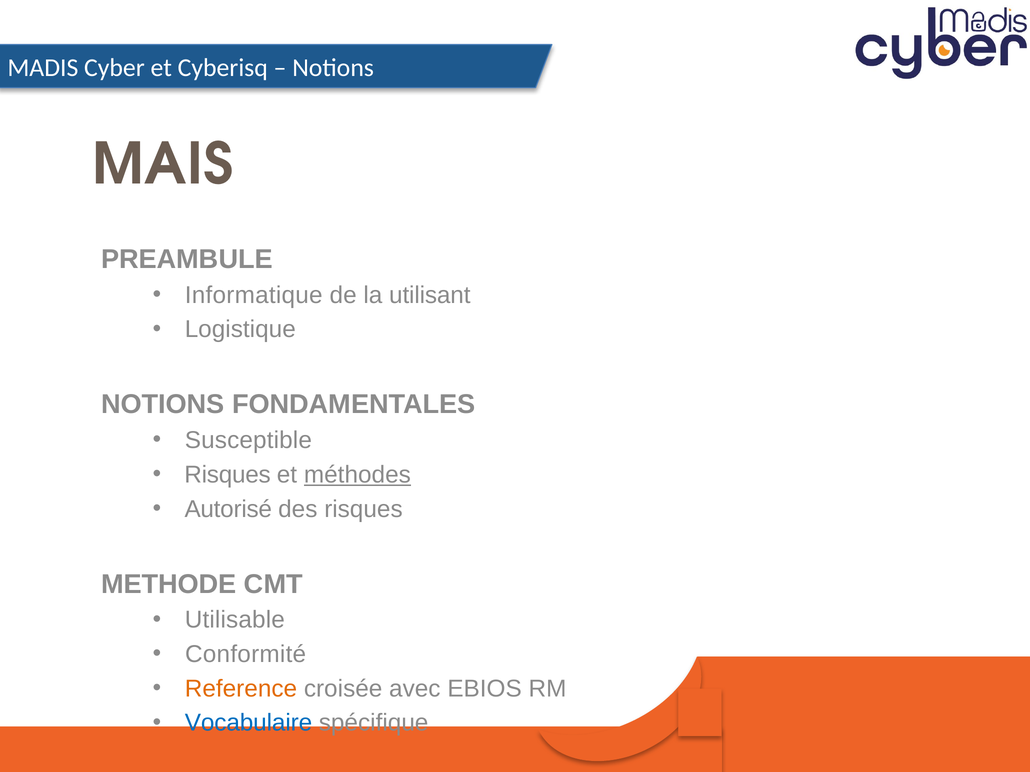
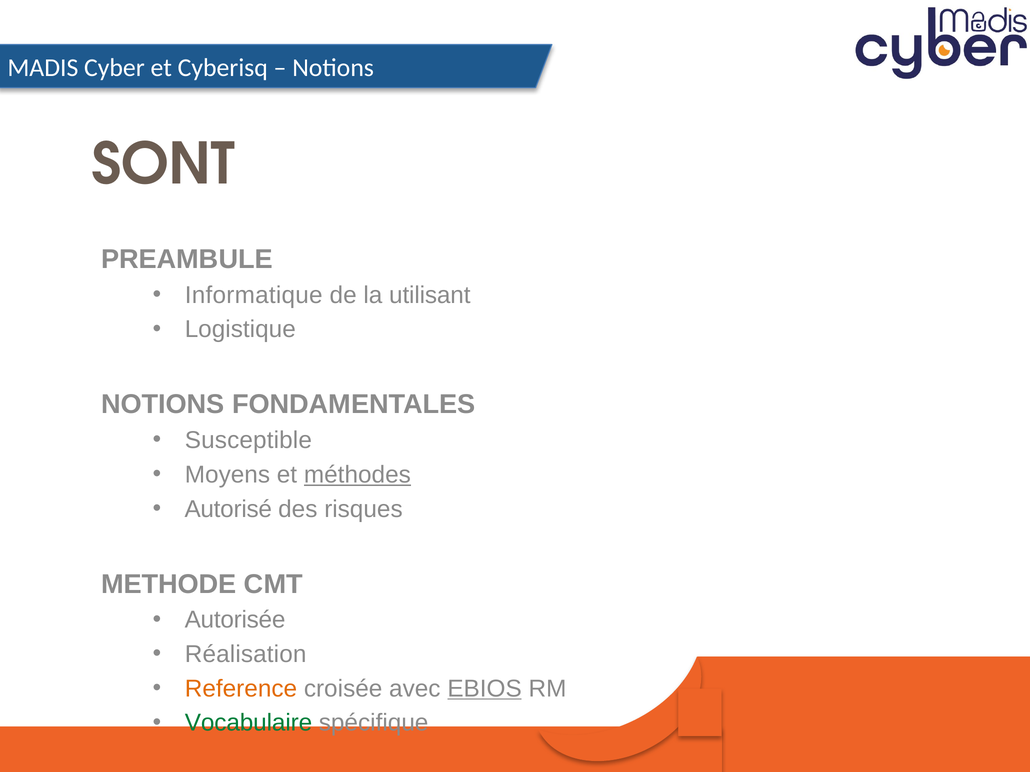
MAIS: MAIS -> SONT (163, 165)
Risques: Risques -> Moyens (227, 475)
Utilisable: Utilisable -> Autorisée (235, 620)
Conformité: Conformité -> Réalisation (246, 655)
EBIOS underline: none -> present (485, 689)
Vocabulaire colour: blue -> green (249, 723)
